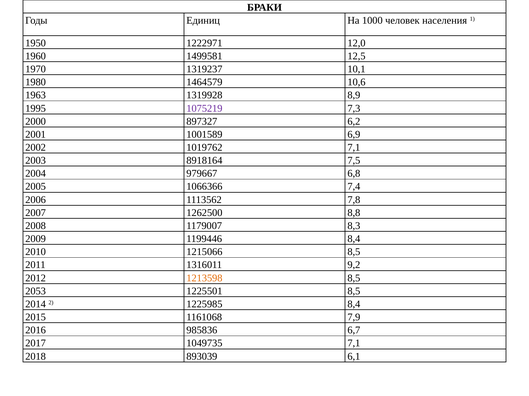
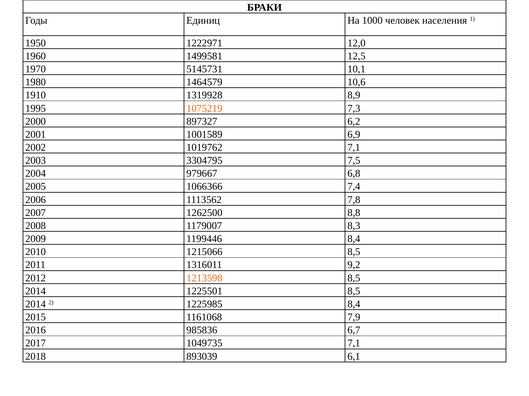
1319237: 1319237 -> 5145731 (204, 69)
1963: 1963 -> 1910 (36, 95)
1075219 colour: purple -> orange (204, 108)
8918164: 8918164 -> 3304795 (204, 161)
2053: 2053 -> 2014 (36, 292)
